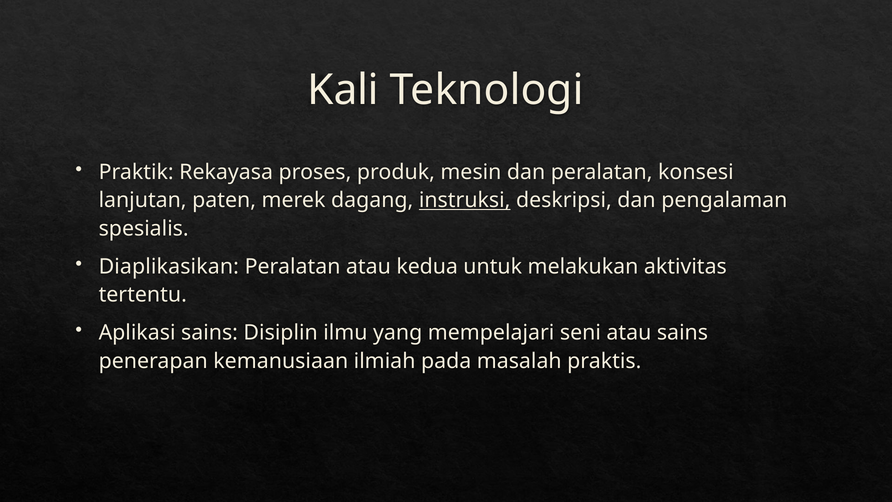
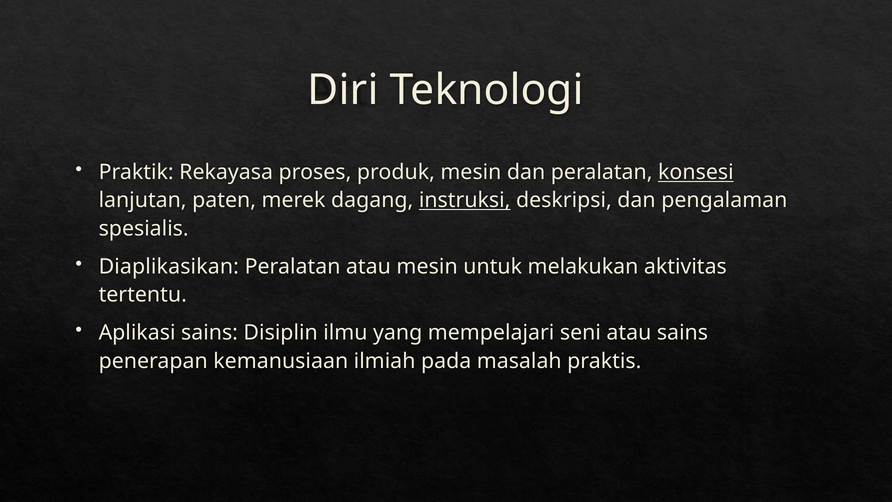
Kali: Kali -> Diri (343, 90)
konsesi underline: none -> present (696, 172)
atau kedua: kedua -> mesin (427, 267)
